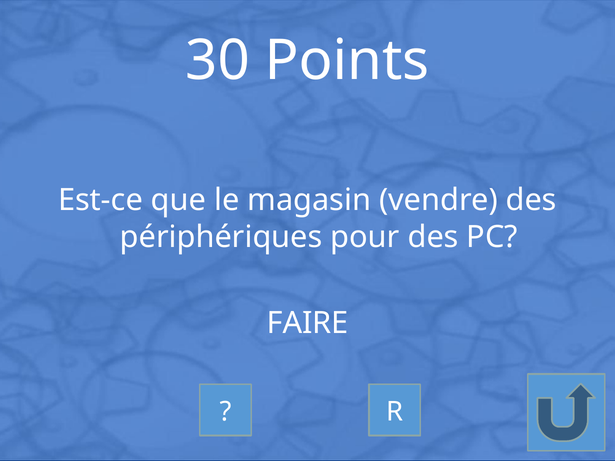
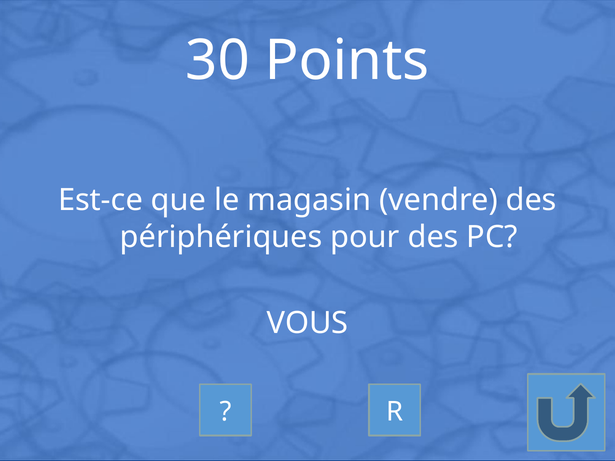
FAIRE: FAIRE -> VOUS (308, 323)
